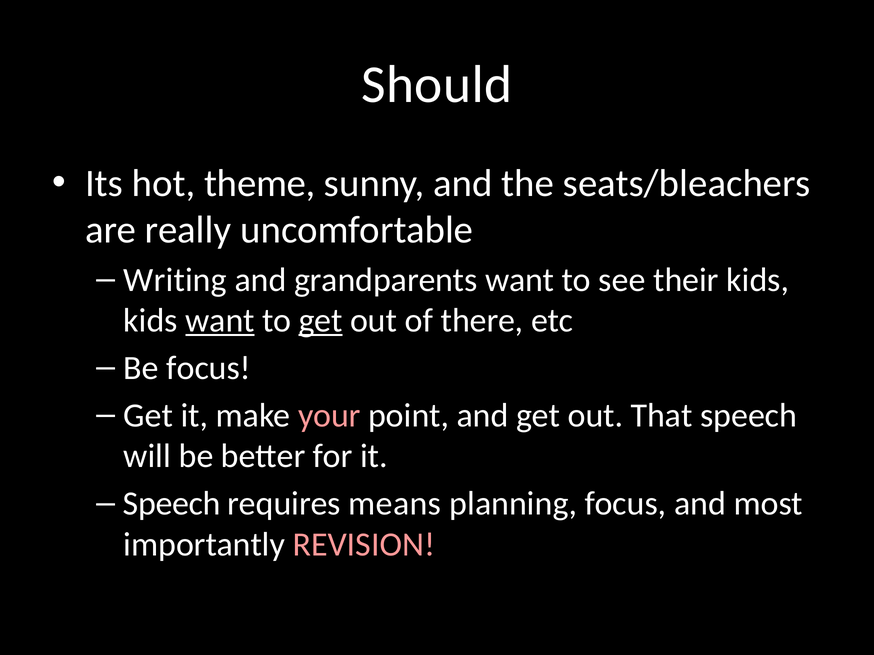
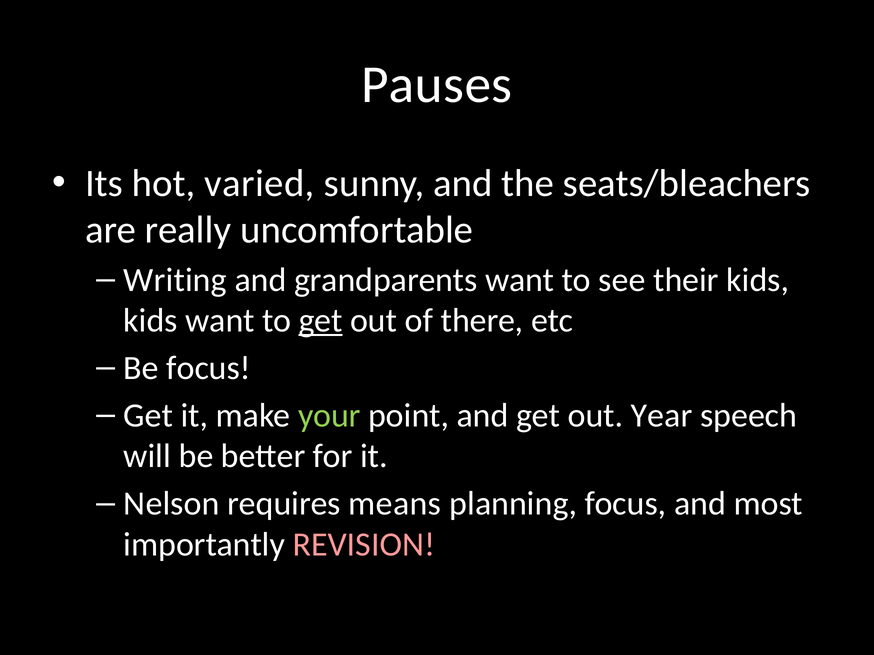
Should: Should -> Pauses (437, 85)
theme: theme -> varied (260, 183)
want underline: present -> none (220, 321)
your colour: pink -> light green (329, 416)
That: That -> Year (662, 416)
Speech: Speech -> Nelson (172, 504)
